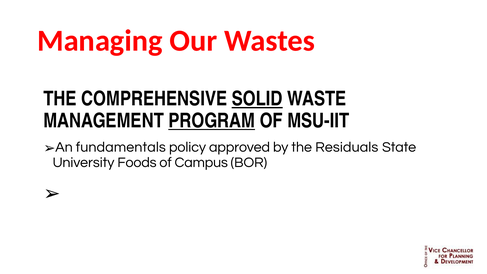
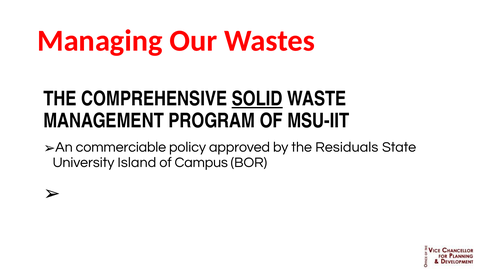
PROGRAM underline: present -> none (212, 121)
fundamentals: fundamentals -> commerciable (121, 147)
Foods: Foods -> Island (137, 162)
